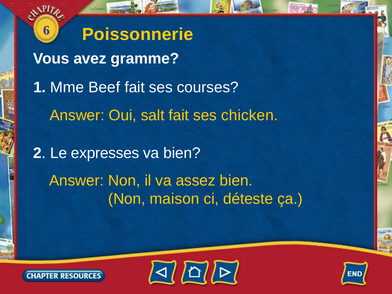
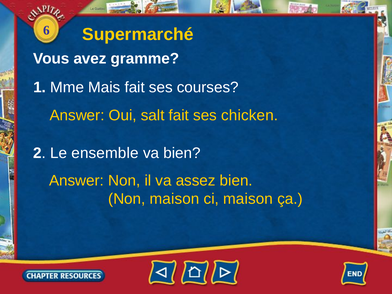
Poissonnerie: Poissonnerie -> Supermarché (138, 34)
Beef: Beef -> Mais (104, 87)
expresses: expresses -> ensemble (105, 153)
ci déteste: déteste -> maison (248, 199)
